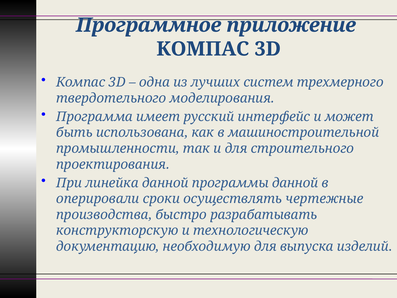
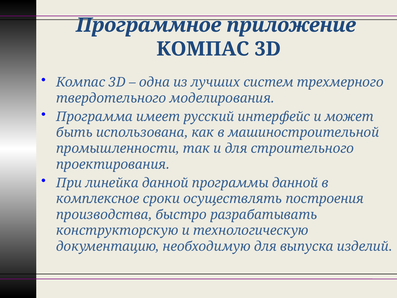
оперировали: оперировали -> комплексное (98, 199)
чертежные: чертежные -> построения (325, 199)
